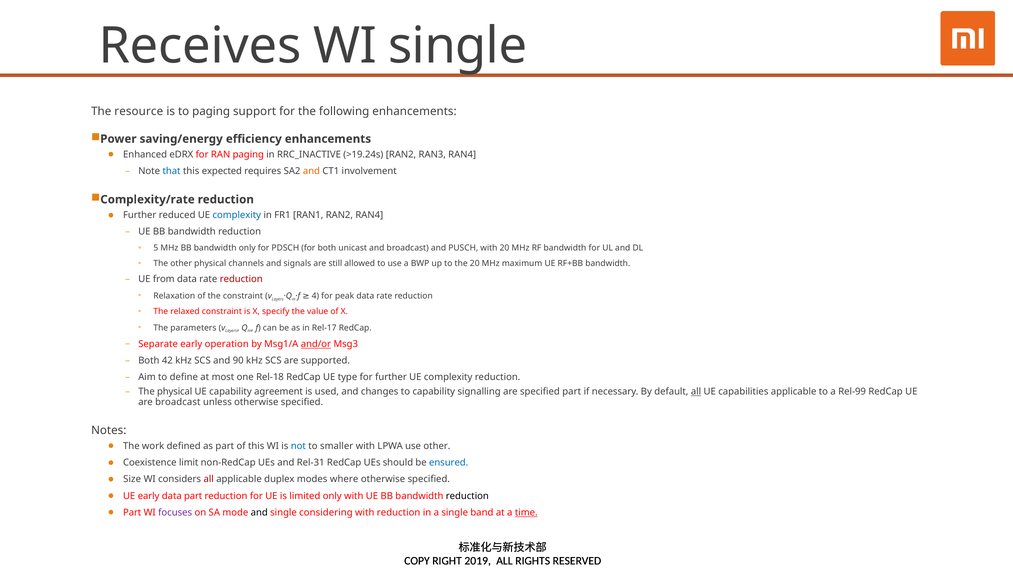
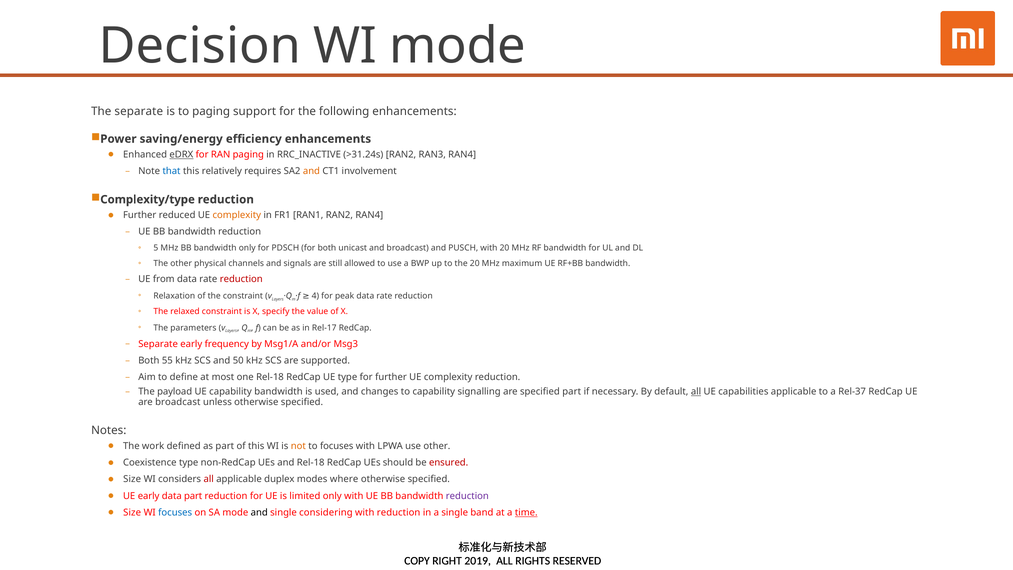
Receives: Receives -> Decision (200, 46)
WI single: single -> mode (458, 46)
The resource: resource -> separate (139, 112)
eDRX underline: none -> present (181, 155)
>19.24s: >19.24s -> >31.24s (363, 155)
expected: expected -> relatively (222, 171)
Complexity/rate: Complexity/rate -> Complexity/type (148, 199)
complexity colour: blue -> orange (237, 215)
operation: operation -> frequency (227, 344)
and/or underline: present -> none (316, 344)
42: 42 -> 55 (167, 361)
90: 90 -> 50 (238, 361)
The physical: physical -> payload (175, 392)
capability agreement: agreement -> bandwidth (278, 392)
Rel-99: Rel-99 -> Rel-37 (852, 392)
not colour: blue -> orange (298, 446)
to smaller: smaller -> focuses (337, 446)
Coexistence limit: limit -> type (189, 463)
and Rel-31: Rel-31 -> Rel-18 (311, 463)
ensured colour: blue -> red (449, 463)
reduction colour: black -> purple (467, 496)
Part: Part -> Size (132, 512)
focuses colour: purple -> blue (175, 512)
